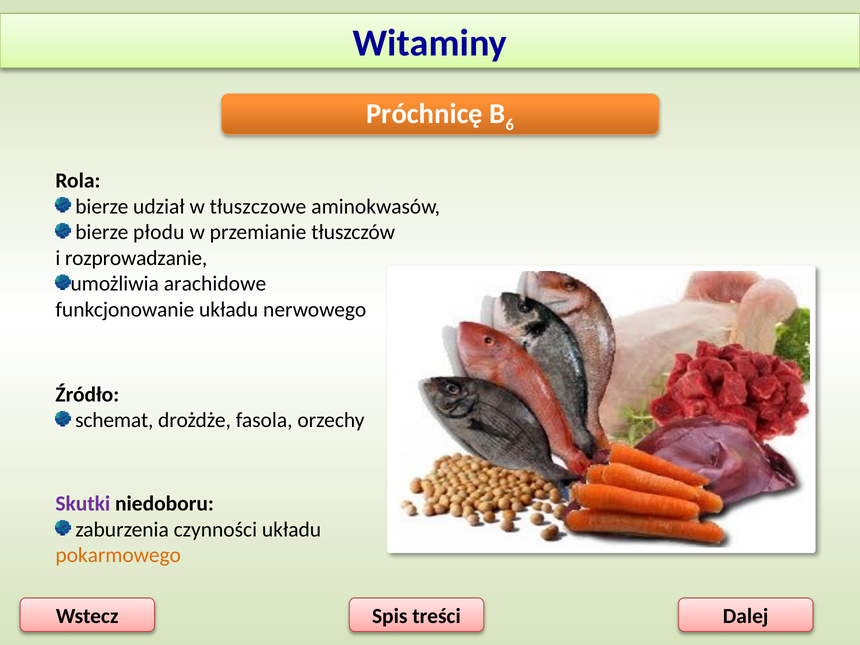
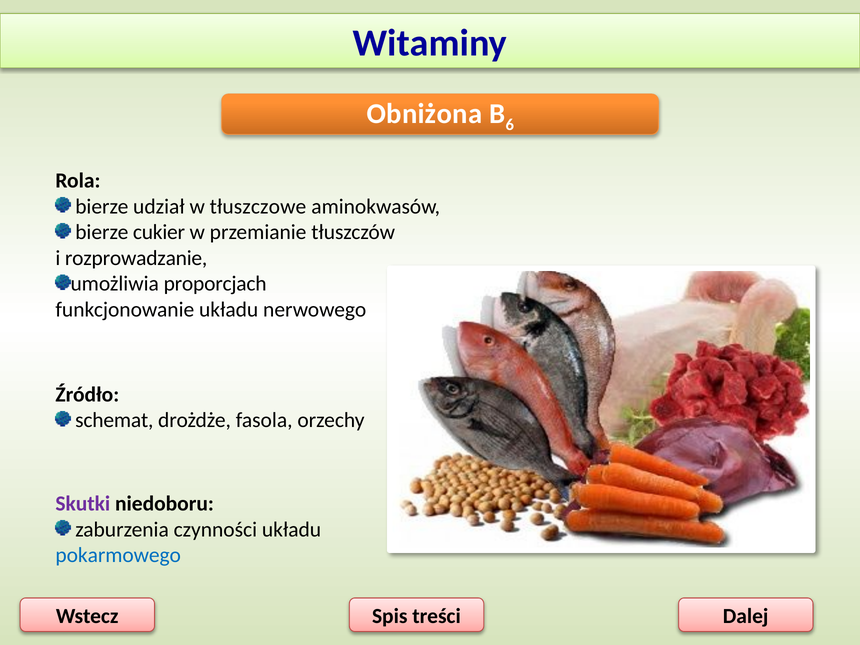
Próchnicę: Próchnicę -> Obniżona (424, 114)
płodu: płodu -> cukier (159, 232)
arachidowe: arachidowe -> proporcjach (215, 284)
pokarmowego colour: orange -> blue (118, 555)
